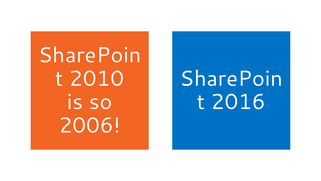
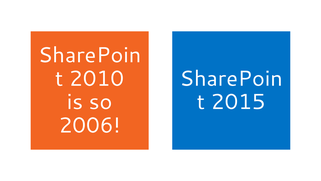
2016: 2016 -> 2015 (238, 102)
